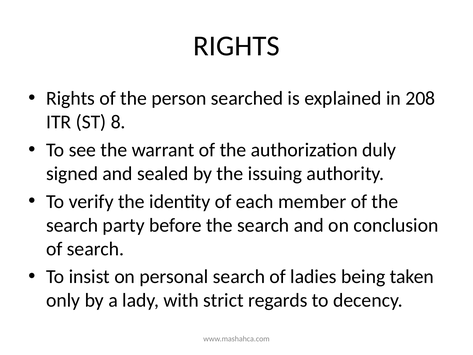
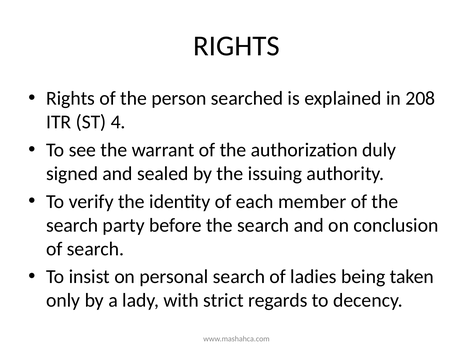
8: 8 -> 4 (118, 122)
